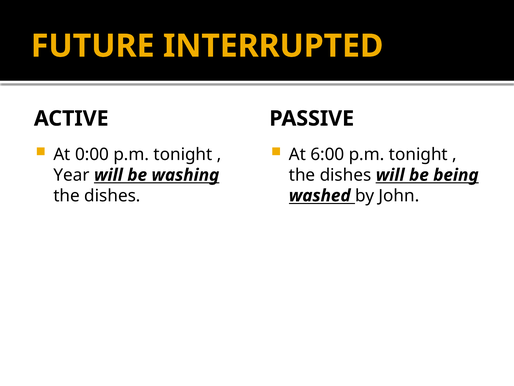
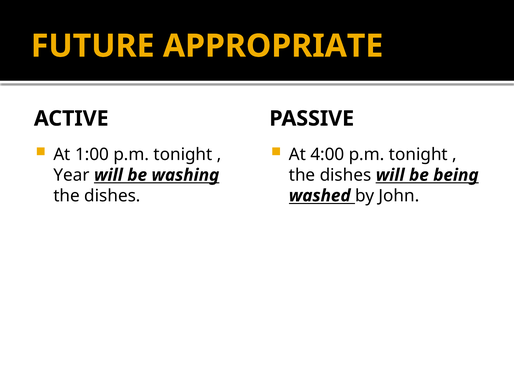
INTERRUPTED: INTERRUPTED -> APPROPRIATE (273, 46)
0:00: 0:00 -> 1:00 (92, 154)
6:00: 6:00 -> 4:00 (327, 154)
